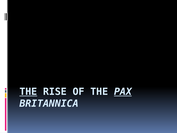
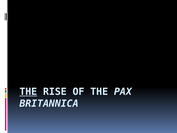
PAX underline: present -> none (123, 92)
